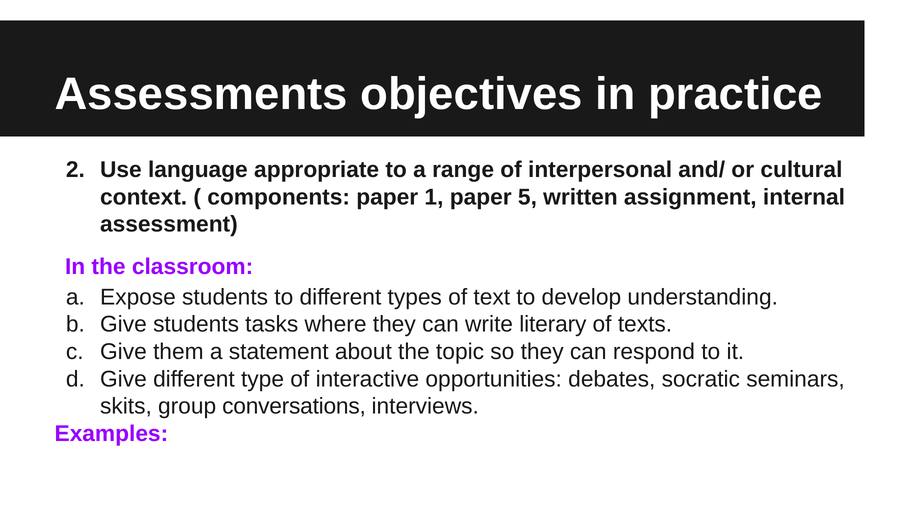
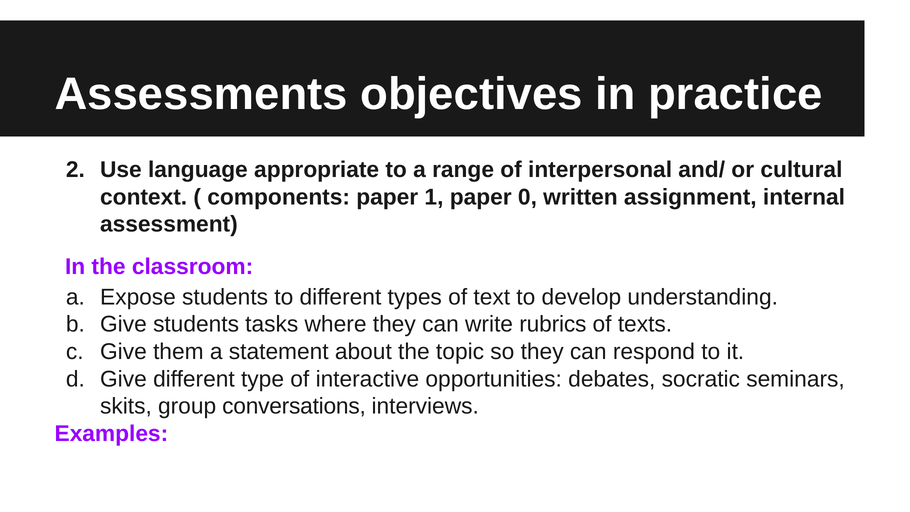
5: 5 -> 0 (527, 197)
literary: literary -> rubrics (553, 324)
